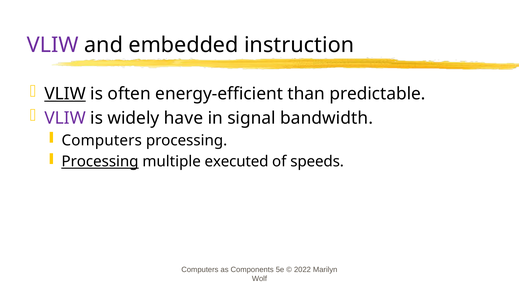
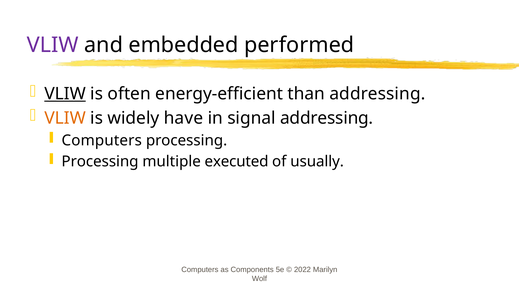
instruction: instruction -> performed (299, 45)
than predictable: predictable -> addressing (377, 94)
VLIW colour: purple -> orange (65, 118)
signal bandwidth: bandwidth -> addressing (327, 118)
Processing underline: present -> none (100, 162)
speeds: speeds -> usually (317, 162)
